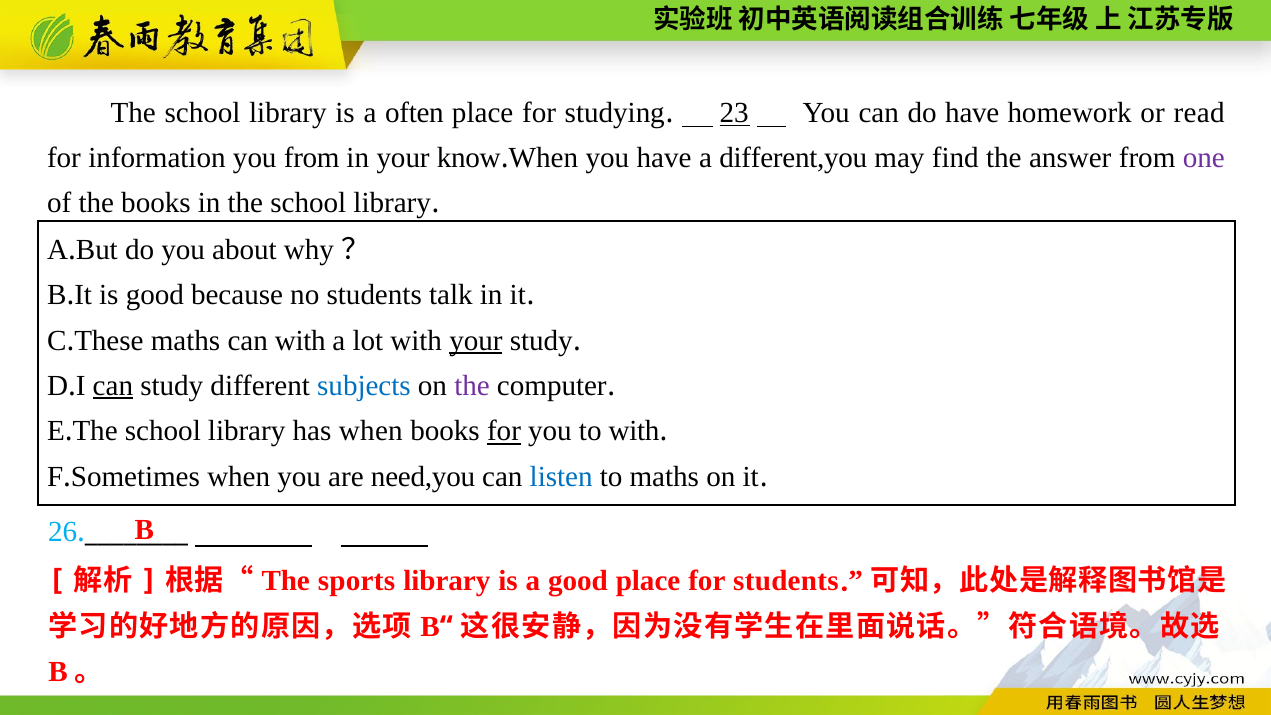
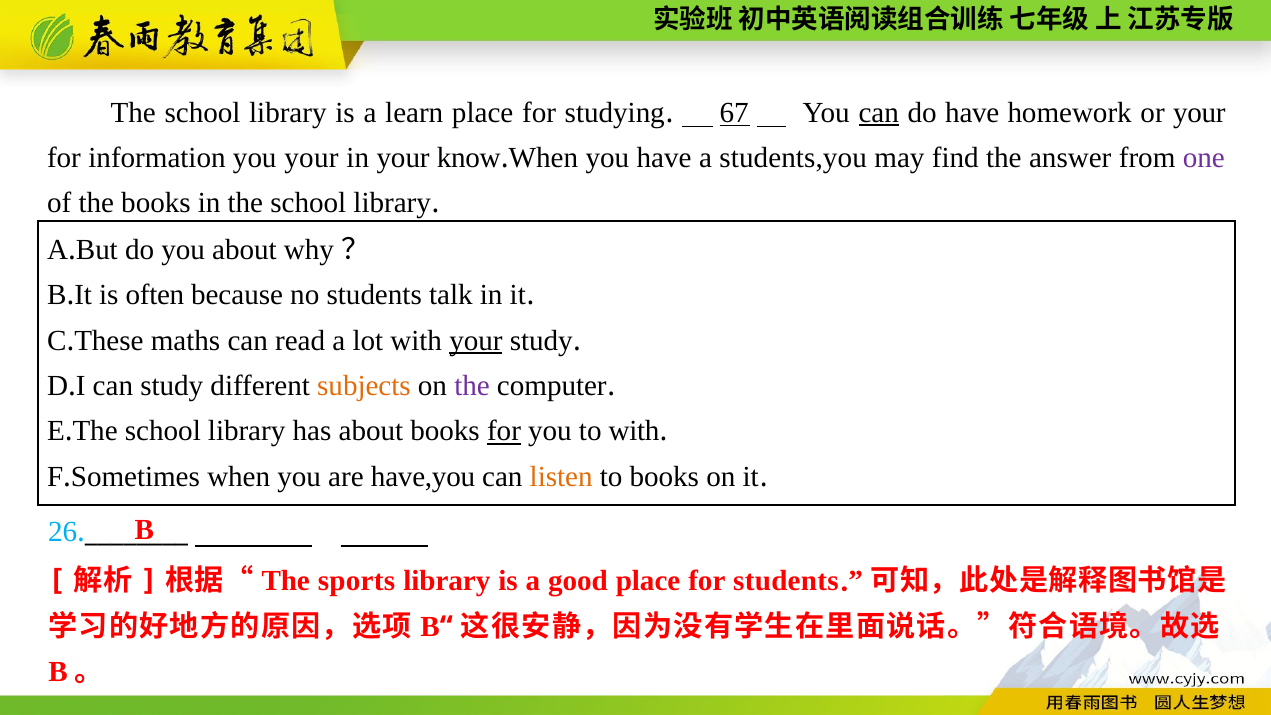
often: often -> learn (414, 113)
23: 23 -> 67 (734, 113)
can underline: none -> present (879, 113)
or read: read -> your (1199, 113)
you from: from -> your (311, 158)
different,you: different,you -> students,you (793, 158)
is good: good -> often (155, 295)
can with: with -> read (300, 340)
can underline: present -> none (113, 386)
subjects colour: blue -> orange (364, 386)
has when: when -> about (371, 431)
need,you: need,you -> have,you (423, 477)
listen colour: blue -> orange (561, 477)
to maths: maths -> books (664, 477)
